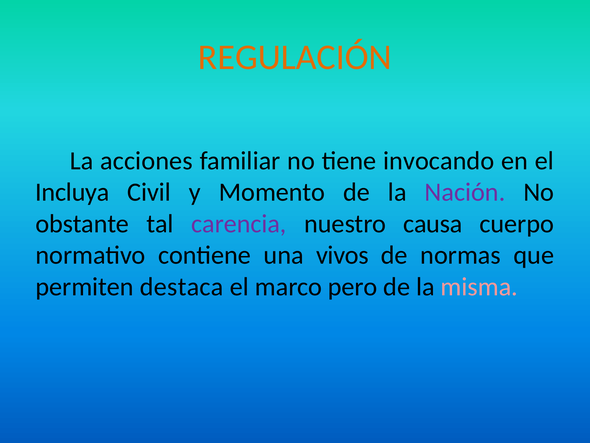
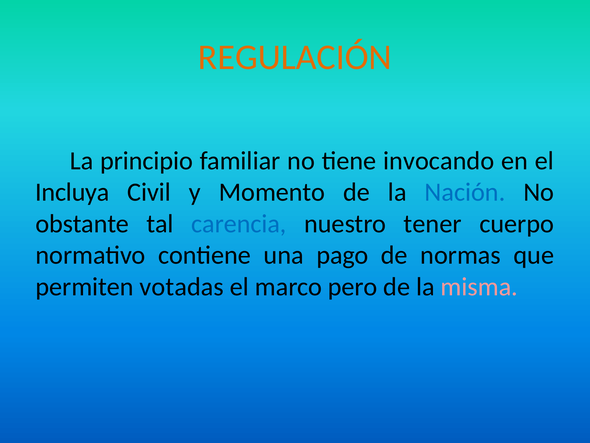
acciones: acciones -> principio (147, 160)
Nación colour: purple -> blue (465, 192)
carencia colour: purple -> blue (239, 223)
causa: causa -> tener (433, 223)
vivos: vivos -> pago (342, 255)
destaca: destaca -> votadas (182, 286)
